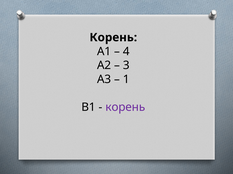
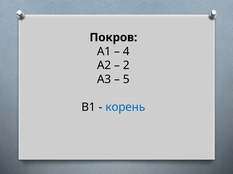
Корень: Корень -> Покров (113, 38)
3: 3 -> 2 (126, 66)
1: 1 -> 5 (126, 80)
корень colour: purple -> blue (125, 108)
